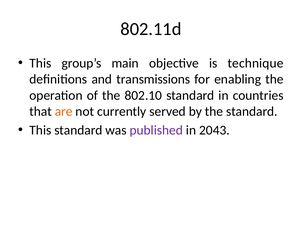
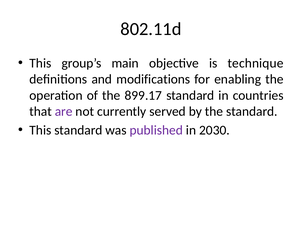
transmissions: transmissions -> modifications (153, 79)
802.10: 802.10 -> 899.17 (143, 96)
are colour: orange -> purple (64, 112)
2043: 2043 -> 2030 (214, 131)
